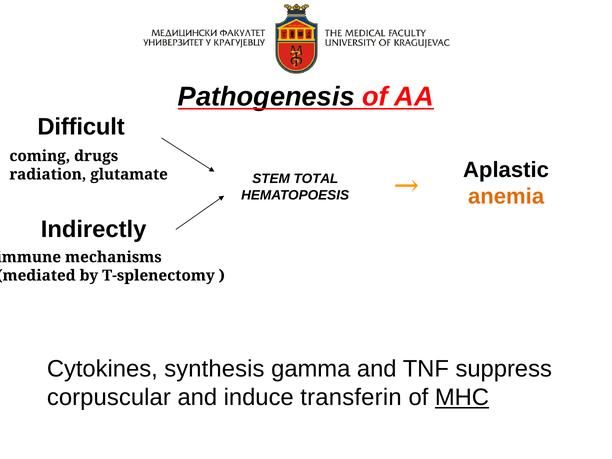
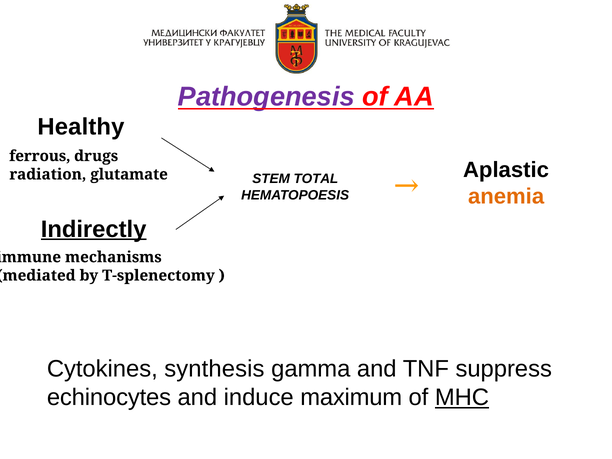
Pathogenesis colour: black -> purple (266, 97)
Difficult: Difficult -> Healthy (81, 127)
coming: coming -> ferrous (40, 156)
Indirectly underline: none -> present (94, 229)
corpuscular: corpuscular -> echinocytes (109, 398)
transferin: transferin -> maximum (351, 398)
